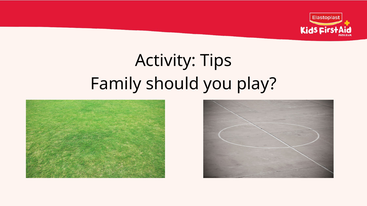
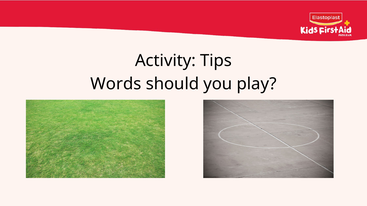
Family: Family -> Words (116, 84)
